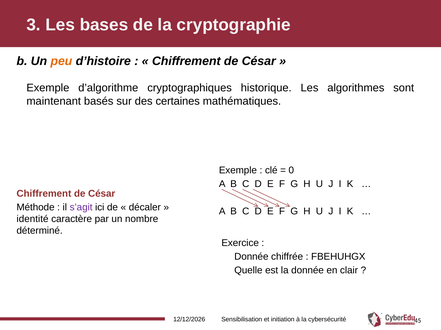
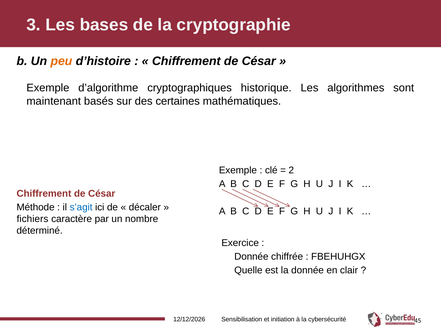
0: 0 -> 2 (291, 171)
s’agit colour: purple -> blue (81, 208)
identité: identité -> fichiers (33, 219)
